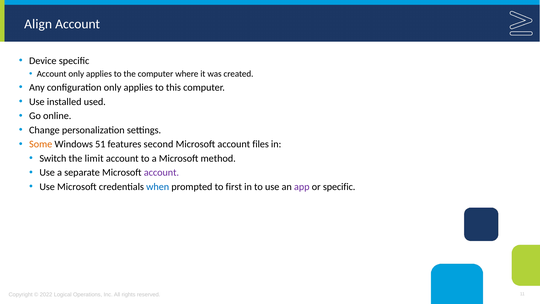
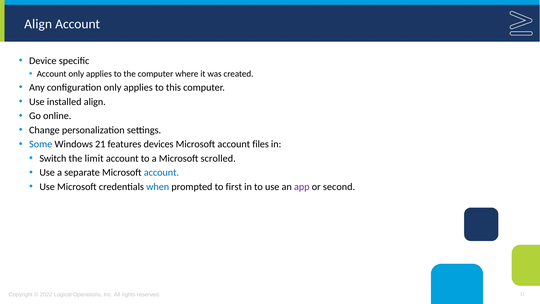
installed used: used -> align (95, 102)
Some colour: orange -> blue (41, 144)
51: 51 -> 21 (100, 144)
second: second -> devices (159, 144)
method: method -> scrolled (218, 158)
account colour: purple -> blue (161, 172)
or specific: specific -> second (339, 187)
